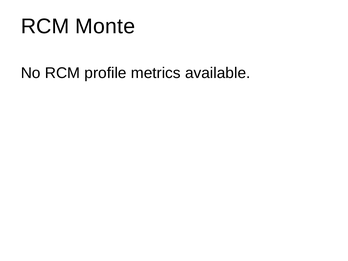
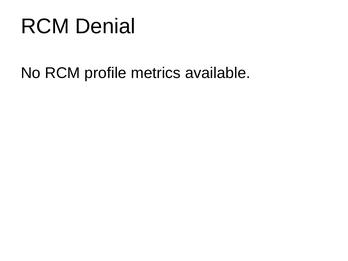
Monte: Monte -> Denial (105, 26)
